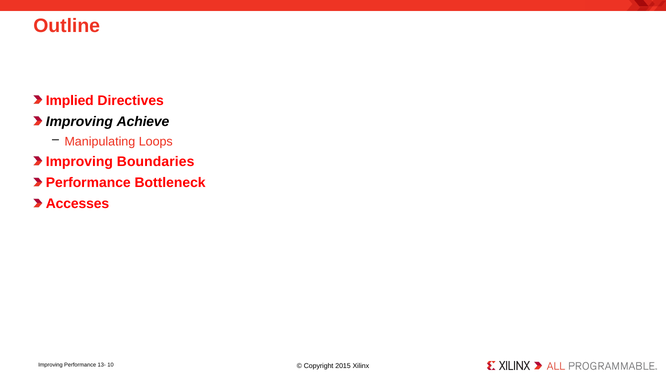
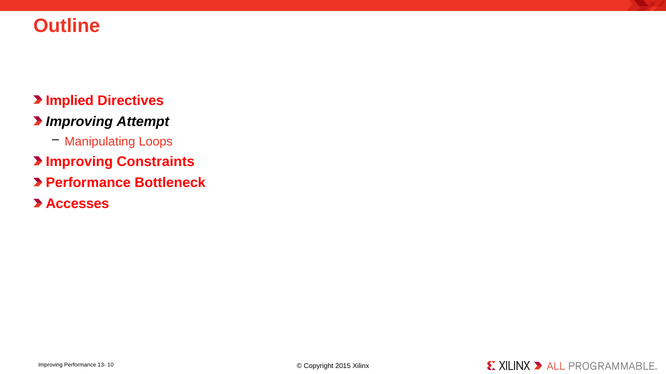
Achieve: Achieve -> Attempt (143, 122)
Boundaries: Boundaries -> Constraints (156, 162)
